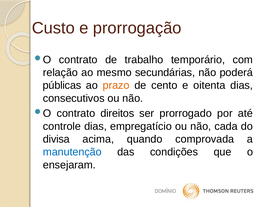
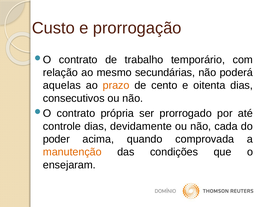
públicas: públicas -> aquelas (62, 85)
direitos: direitos -> própria (117, 113)
empregatício: empregatício -> devidamente (141, 126)
divisa: divisa -> poder (56, 139)
manutenção colour: blue -> orange (72, 151)
